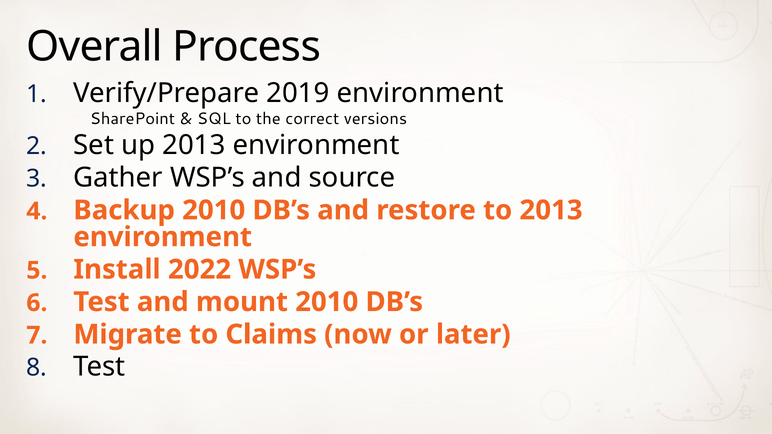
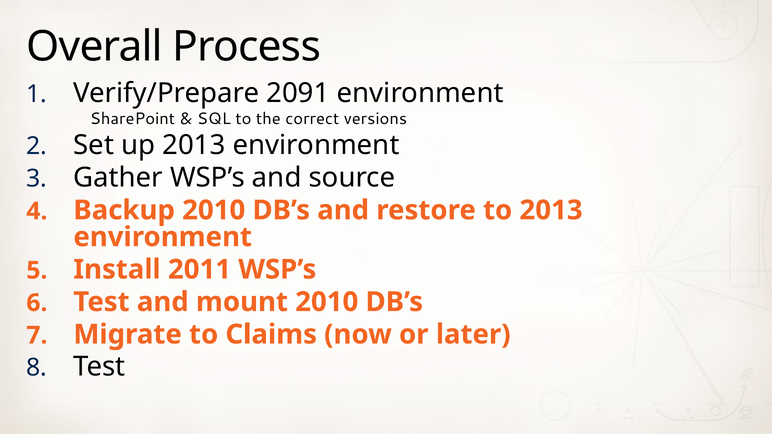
2019: 2019 -> 2091 (298, 93)
2022: 2022 -> 2011 (200, 270)
